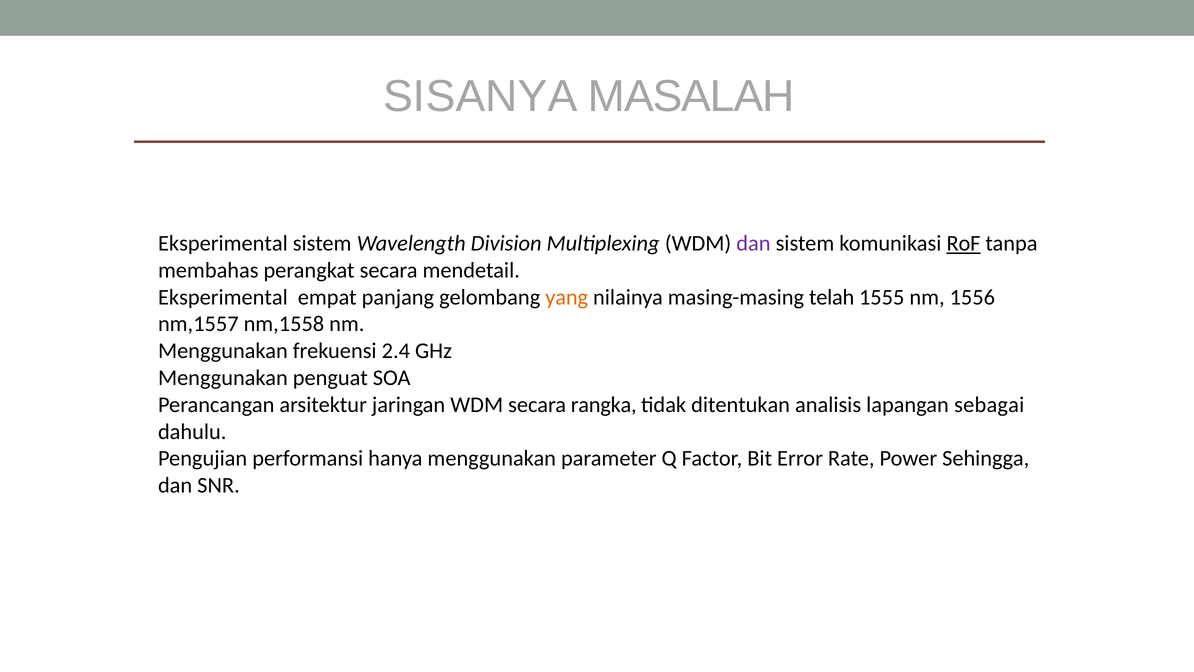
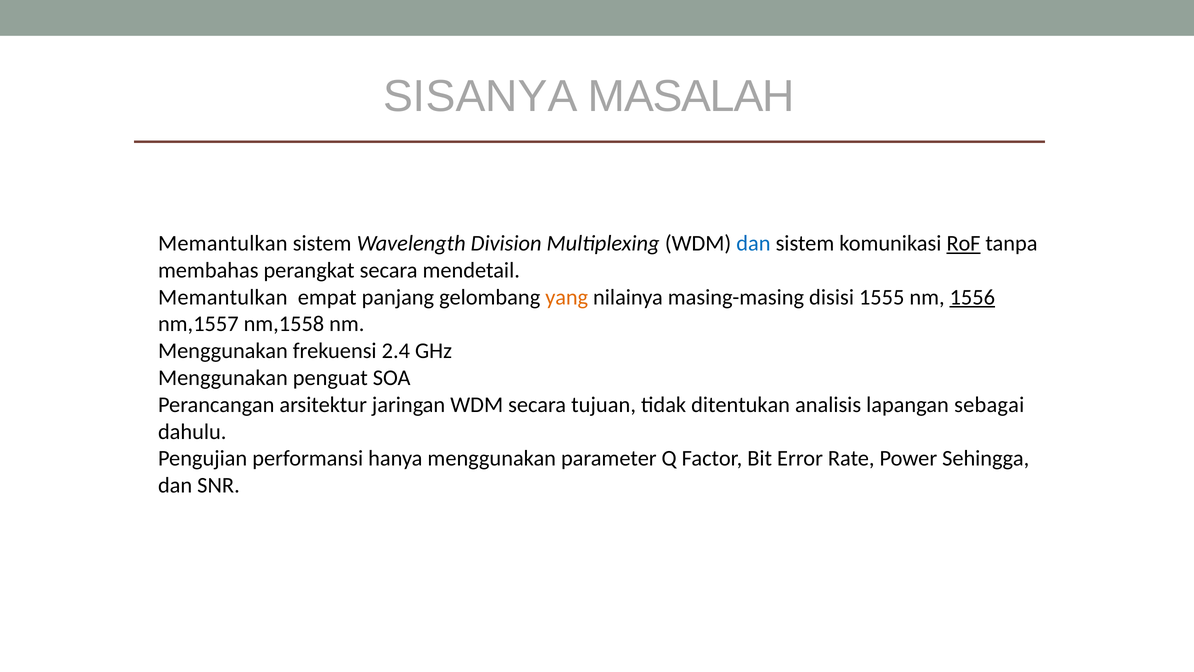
Eksperimental: Eksperimental -> Memantulkan (223, 243)
dan colour: purple -> blue (753, 243)
Eksperimental: Eksperimental -> Memantulkan (223, 297)
telah: telah -> disisi (832, 297)
1556 underline: none -> present (972, 297)
rangka: rangka -> tujuan (604, 405)
